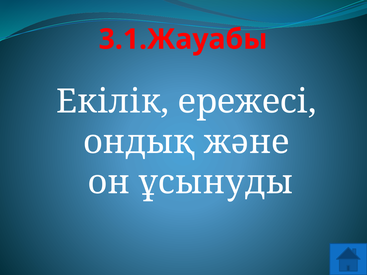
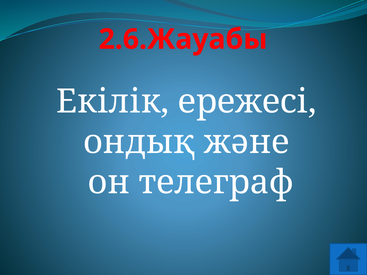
3.1.Жауабы: 3.1.Жауабы -> 2.6.Жауабы (183, 39)
ұсынуды: ұсынуды -> телеграф (216, 182)
